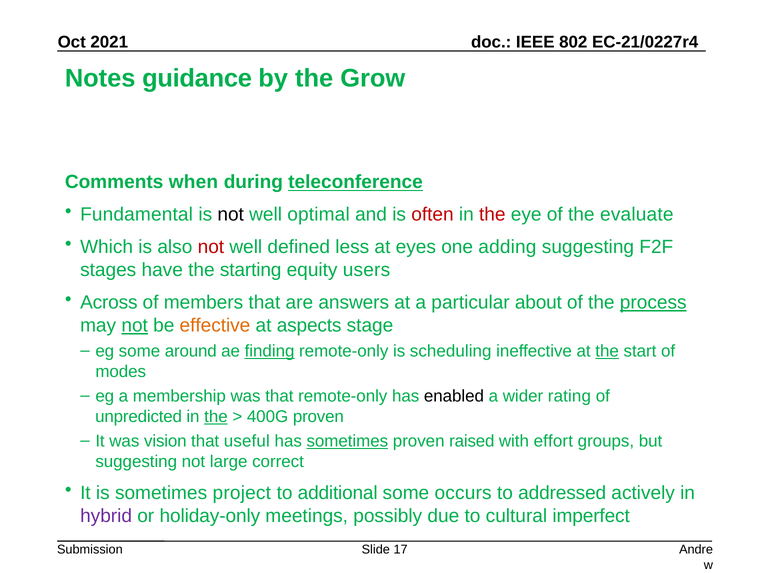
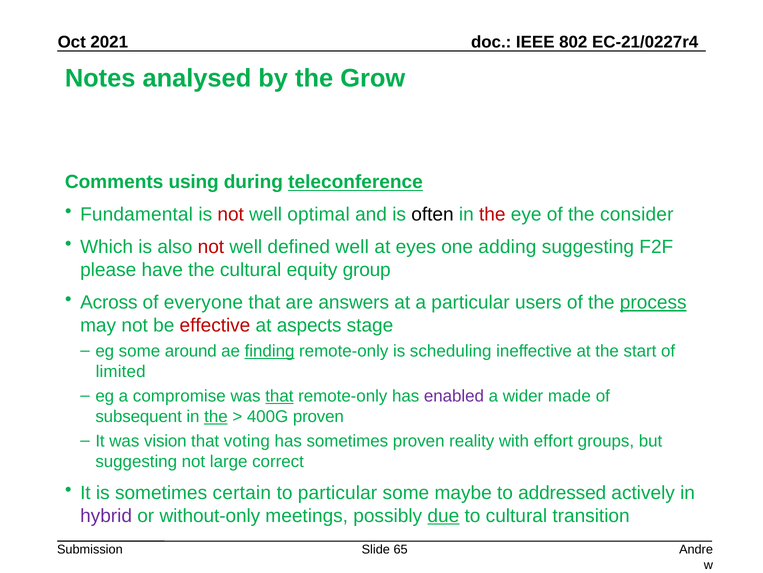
guidance: guidance -> analysed (197, 78)
when: when -> using (194, 182)
not colour: black -> red (231, 214)
often colour: red -> black (432, 214)
evaluate: evaluate -> consider (637, 214)
defined less: less -> well (352, 247)
stages: stages -> please (108, 270)
the starting: starting -> cultural (251, 270)
users: users -> group (367, 270)
members: members -> everyone (203, 302)
about: about -> users (538, 302)
not underline: present -> none (135, 325)
effective colour: orange -> red (215, 325)
the underline: present -> none (607, 351)
modes: modes -> limited (121, 371)
membership: membership -> compromise (179, 396)
that underline: none -> present (279, 396)
enabled colour: black -> purple (454, 396)
rating: rating -> made (569, 396)
unpredicted: unpredicted -> subsequent (139, 416)
useful: useful -> voting (247, 441)
sometimes underline: present -> none (347, 441)
raised: raised -> reality (472, 441)
project: project -> certain (242, 492)
to additional: additional -> particular (338, 492)
occurs: occurs -> maybe (463, 492)
holiday-only: holiday-only -> without-only (210, 515)
due underline: none -> present (443, 515)
imperfect: imperfect -> transition (591, 515)
17: 17 -> 65 (401, 549)
